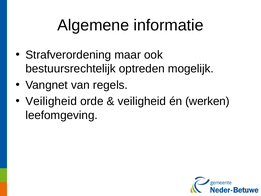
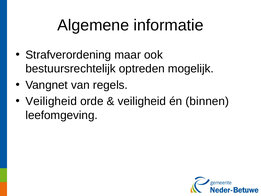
werken: werken -> binnen (207, 101)
